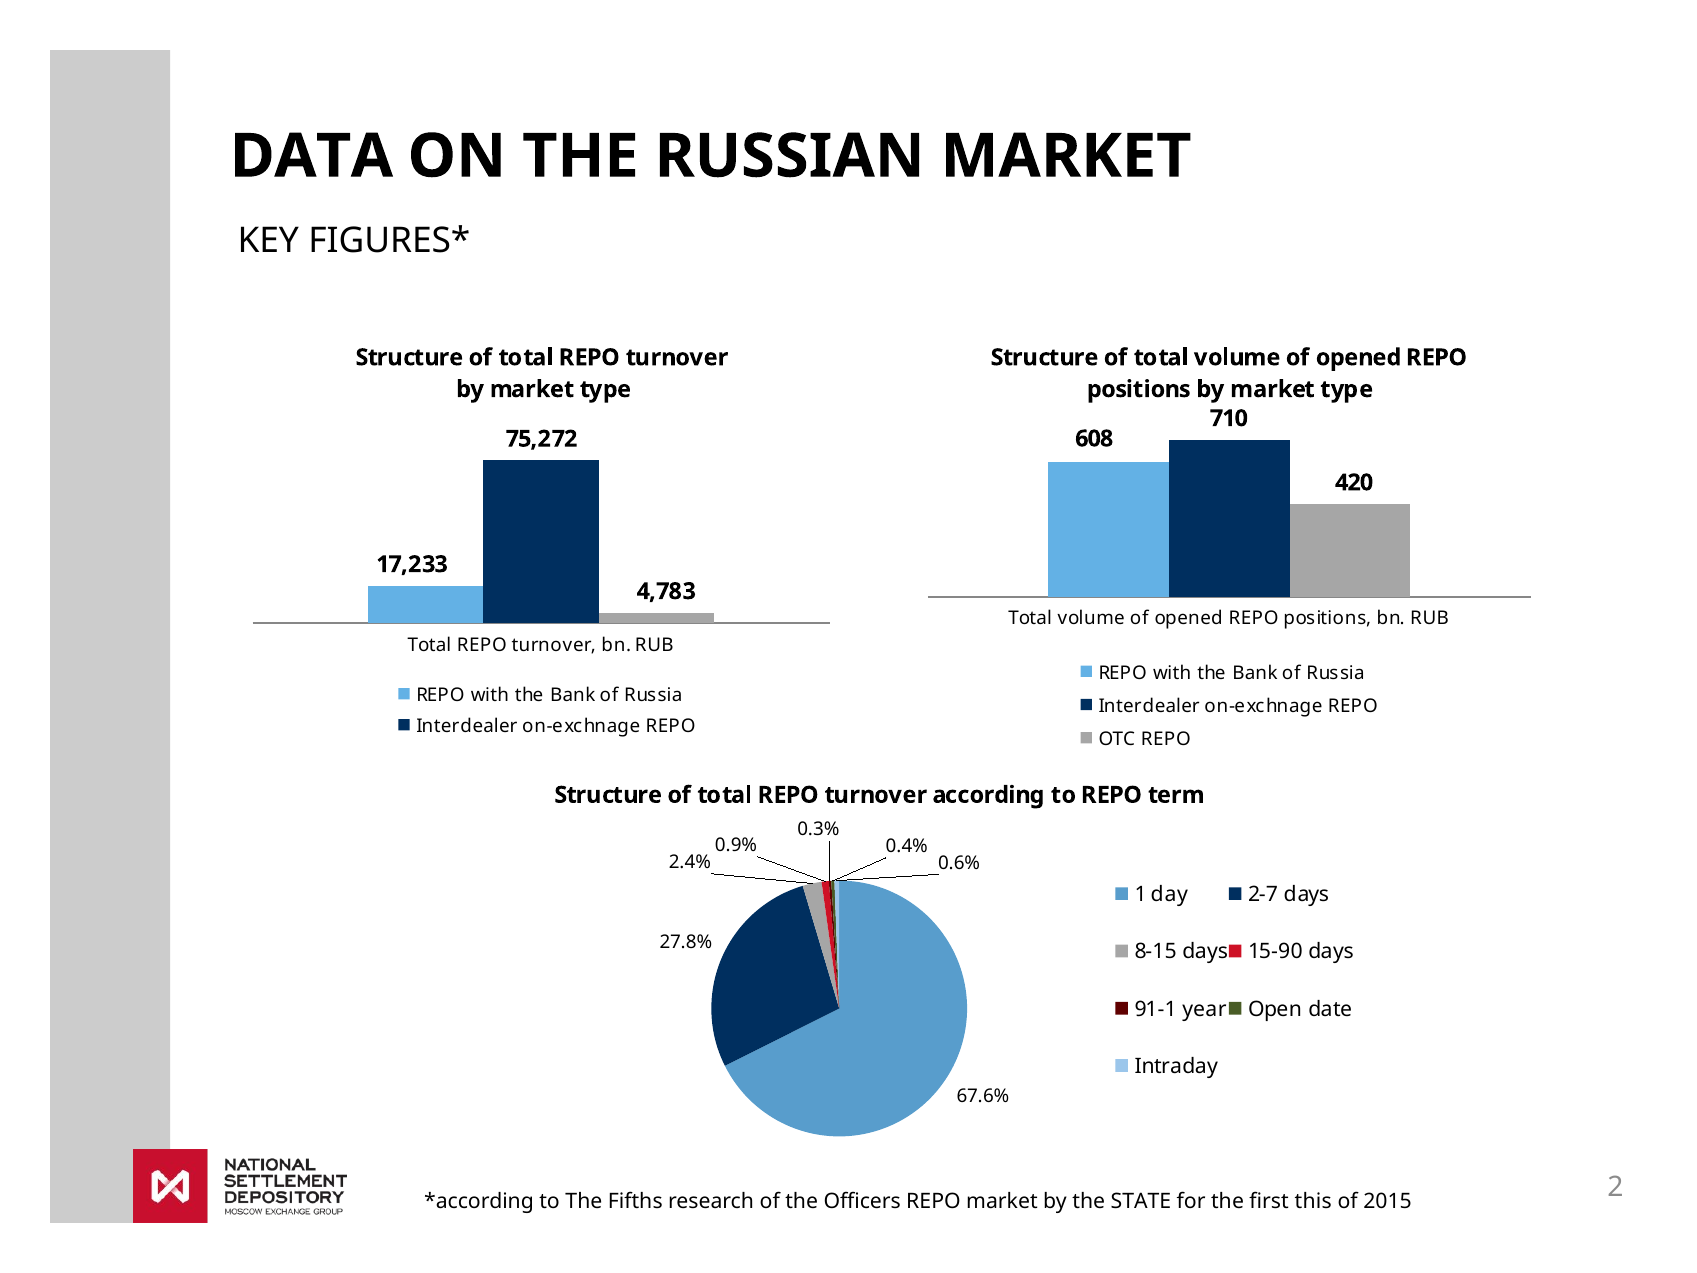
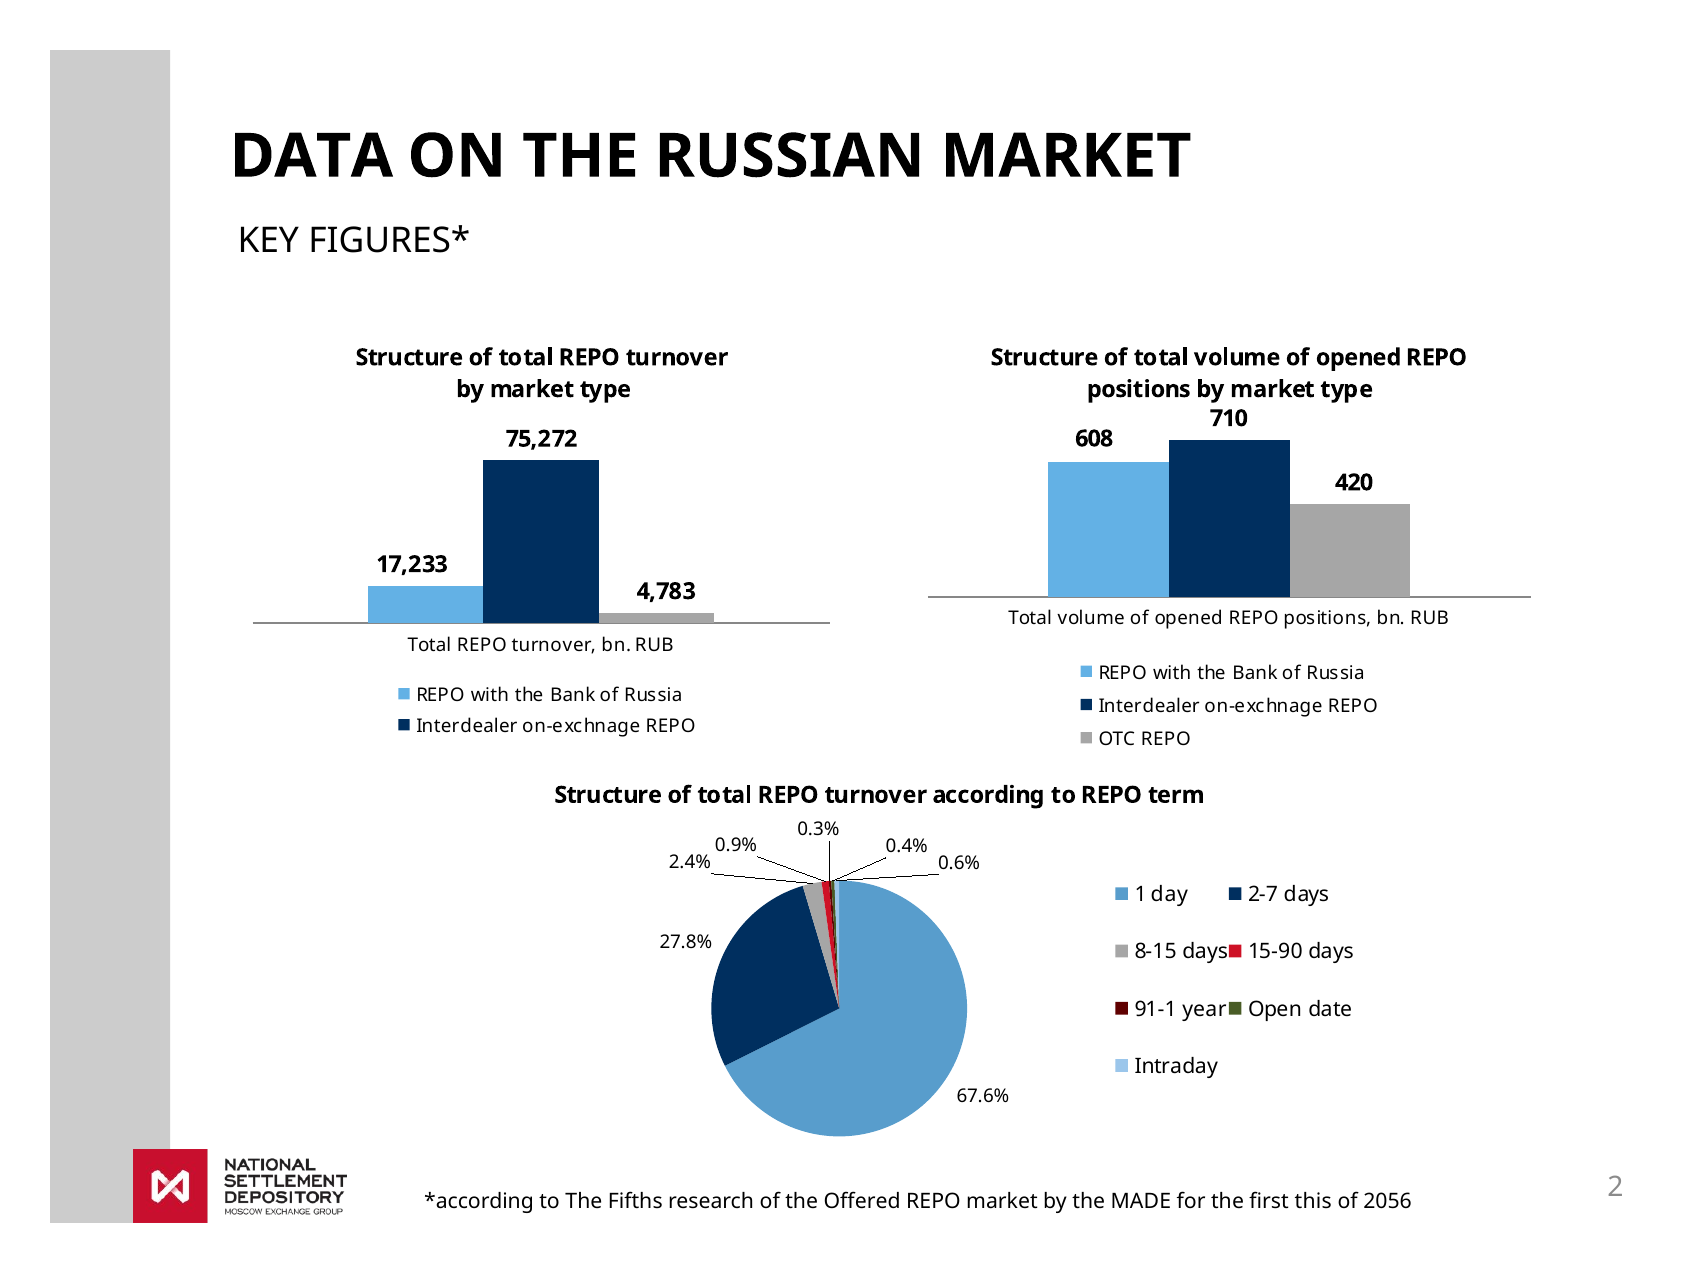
Officers: Officers -> Offered (862, 1201)
STATE: STATE -> MADE (1141, 1201)
2015: 2015 -> 2056 (1388, 1201)
